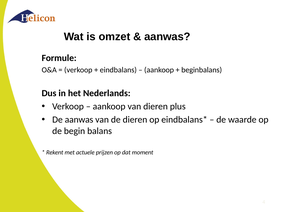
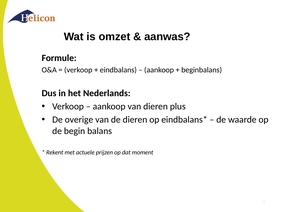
De aanwas: aanwas -> overige (79, 119)
